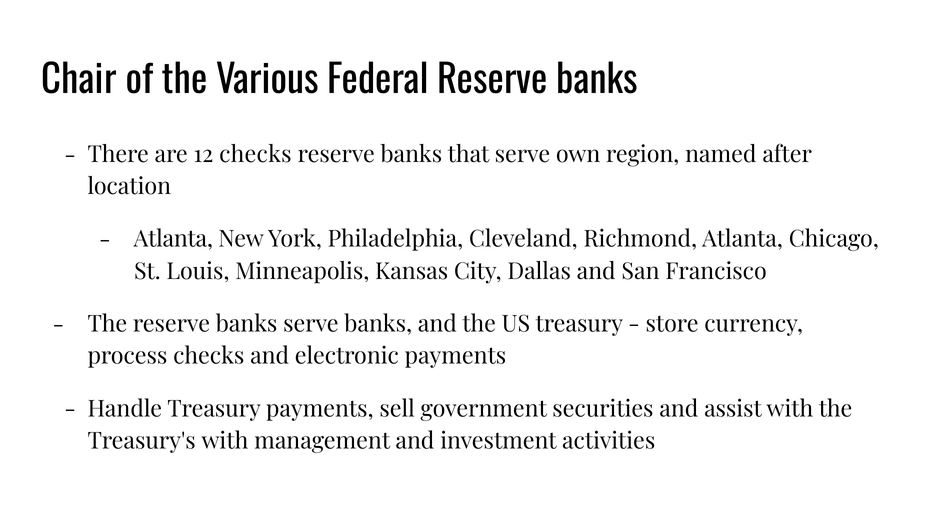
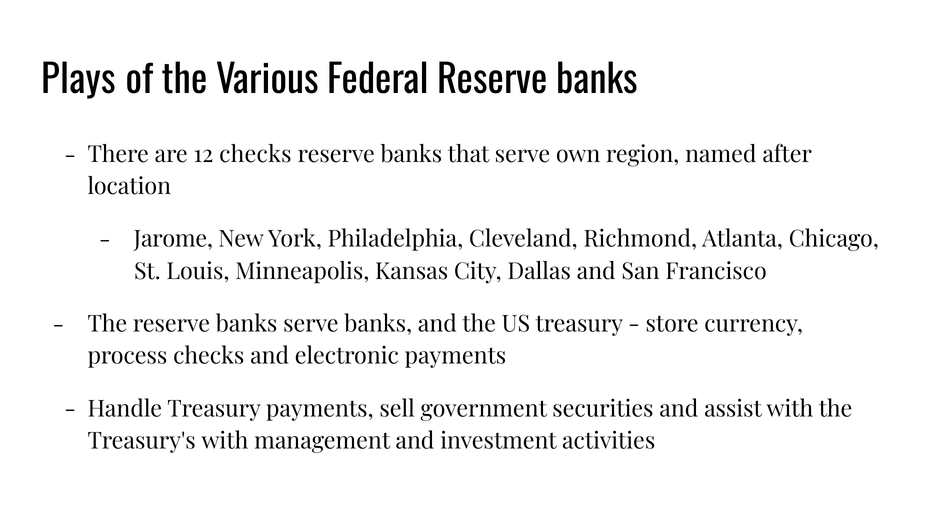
Chair: Chair -> Plays (79, 81)
Atlanta: Atlanta -> Jarome (173, 239)
